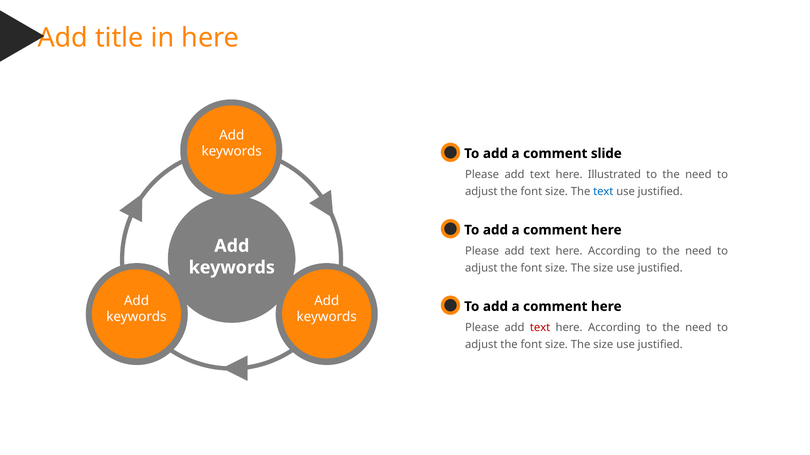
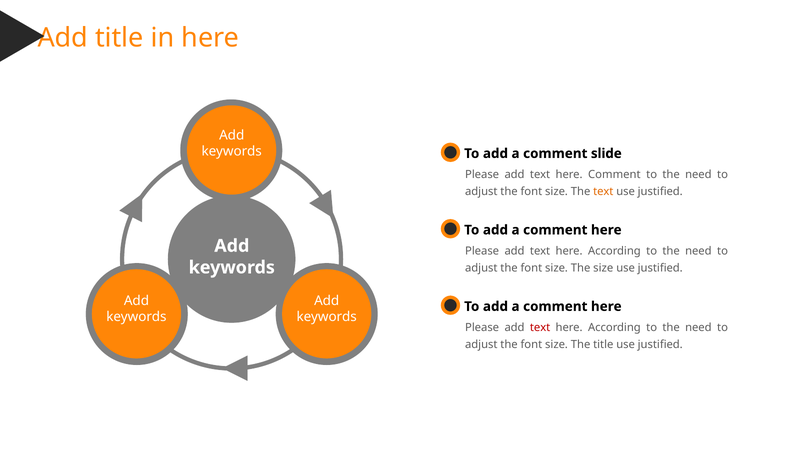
here Illustrated: Illustrated -> Comment (614, 175)
text colour: blue -> orange (603, 192)
size: size -> title (603, 345)
